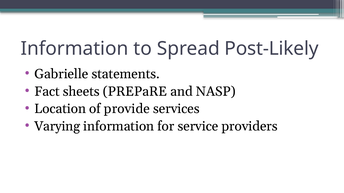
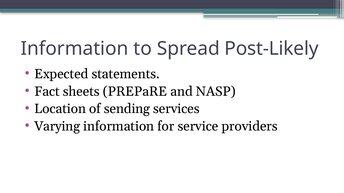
Gabrielle: Gabrielle -> Expected (61, 74)
provide: provide -> sending (127, 109)
